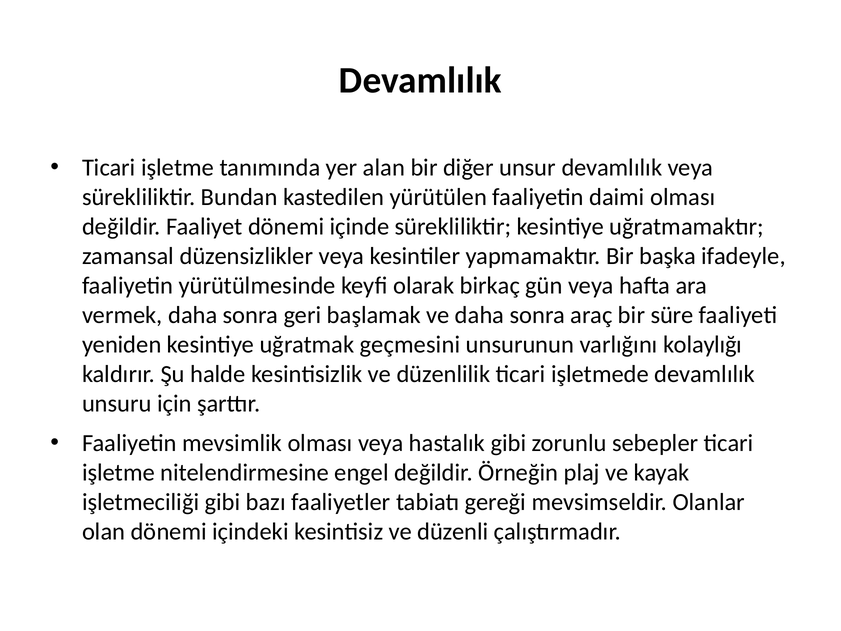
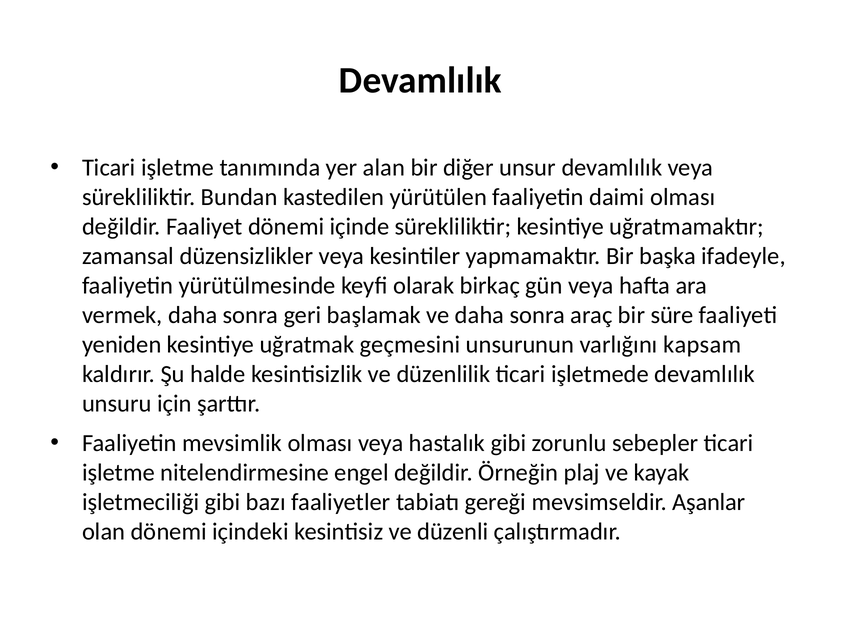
kolaylığı: kolaylığı -> kapsam (702, 344)
Olanlar: Olanlar -> Aşanlar (709, 502)
